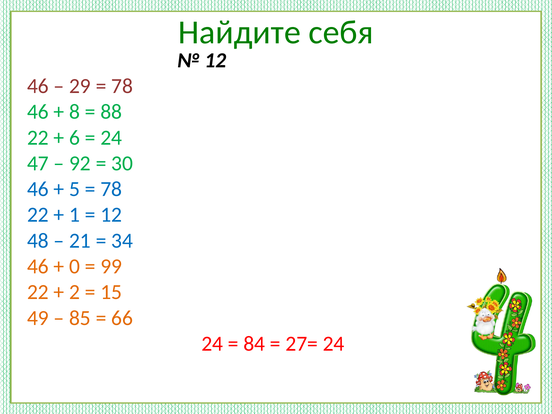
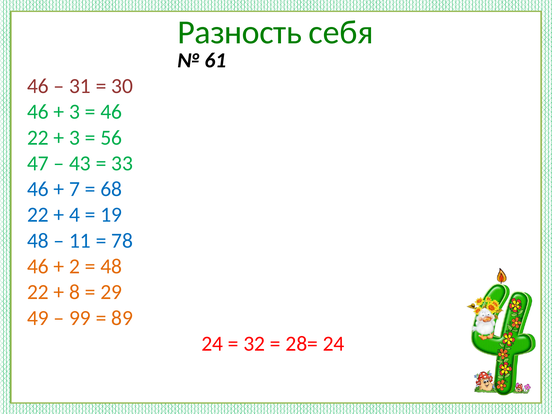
Найдите: Найдите -> Разность (240, 32)
12: 12 -> 61 (215, 60)
29: 29 -> 31 (80, 86)
78: 78 -> 30 (122, 86)
8: 8 -> 3 (75, 112)
88: 88 -> 46 (111, 112)
6: 6 -> 3 (75, 138)
24: 24 -> 56 (111, 138)
92: 92 -> 43 (80, 163)
30: 30 -> 33 (122, 163)
5: 5 -> 7 (75, 189)
78: 78 -> 68 (111, 189)
1: 1 -> 4 (75, 215)
12: 12 -> 19 (111, 215)
21: 21 -> 11 (80, 241)
34: 34 -> 78 (122, 241)
0: 0 -> 2 (75, 266)
99: 99 -> 48 (111, 266)
2: 2 -> 8 (75, 292)
15: 15 -> 29 (111, 292)
85: 85 -> 99 (80, 318)
66: 66 -> 89 (122, 318)
84: 84 -> 32 (254, 344)
27=: 27= -> 28= (302, 344)
